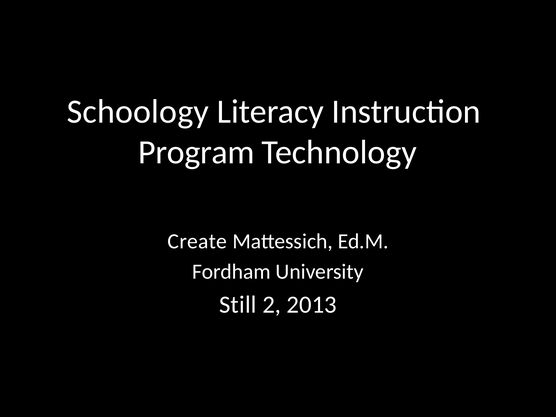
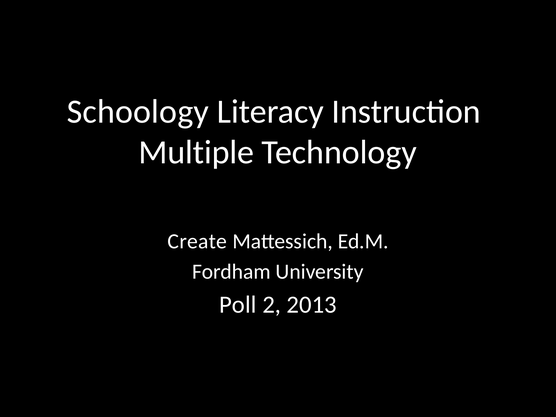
Program: Program -> Multiple (196, 152)
Still: Still -> Poll (238, 305)
